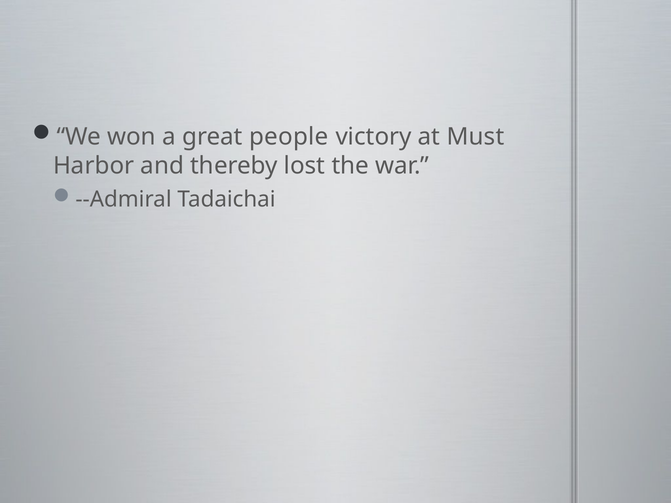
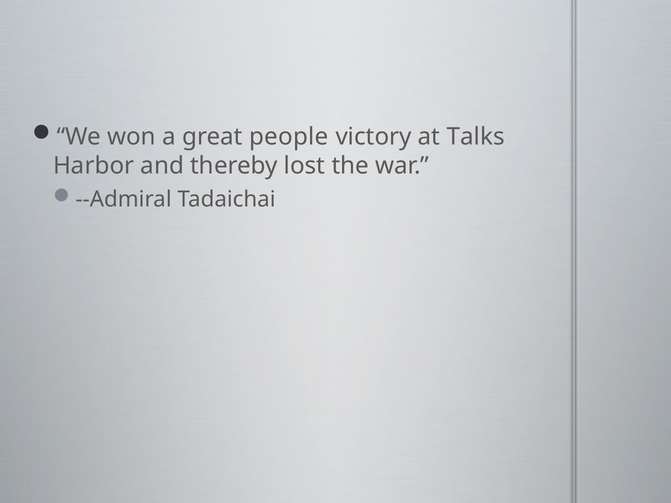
Must: Must -> Talks (476, 137)
